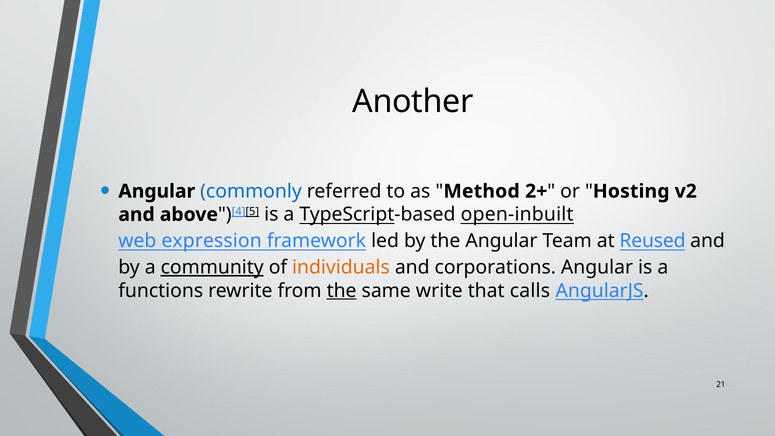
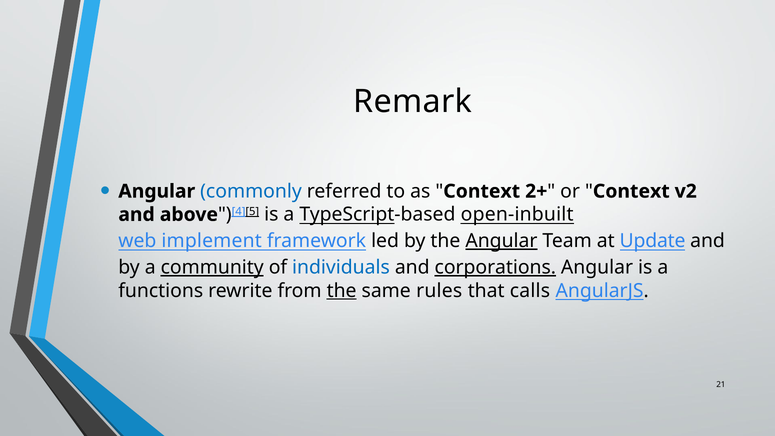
Another: Another -> Remark (413, 102)
Method: Method -> Context (482, 191)
Hosting: Hosting -> Context (631, 191)
expression: expression -> implement (212, 241)
Angular underline: none -> present (501, 241)
Reused: Reused -> Update (653, 241)
individuals colour: orange -> blue (341, 267)
corporations underline: none -> present (495, 267)
write: write -> rules (439, 291)
